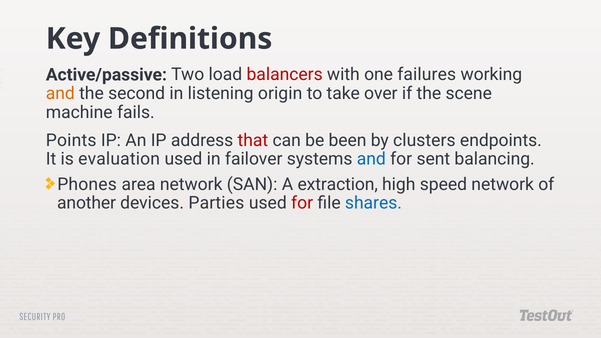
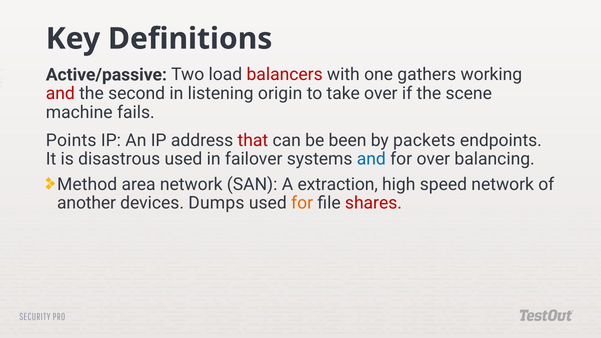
failures: failures -> gathers (427, 75)
and colour: orange -> red (60, 94)
clusters: clusters -> packets (424, 140)
evaluation: evaluation -> disastrous (119, 159)
for sent: sent -> over (433, 159)
Phones: Phones -> Method (87, 184)
Parties: Parties -> Dumps (216, 203)
for colour: red -> orange (302, 203)
shares colour: blue -> red (373, 203)
